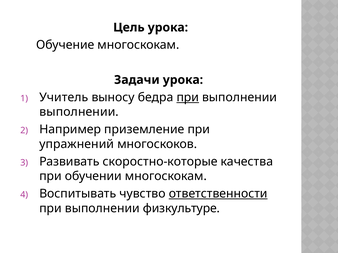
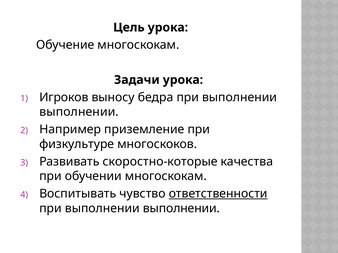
Учитель: Учитель -> Игроков (64, 97)
при underline: present -> none (188, 97)
упражнений: упражнений -> физкультуре (77, 144)
физкультуре: физкультуре -> выполнении (181, 209)
